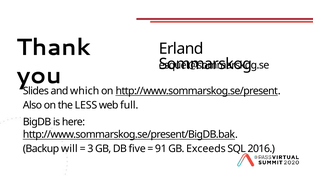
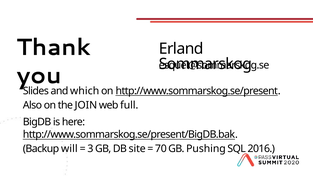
LESS: LESS -> JOIN (86, 105)
five: five -> site (137, 149)
91: 91 -> 70 (161, 149)
Exceeds: Exceeds -> Pushing (206, 149)
